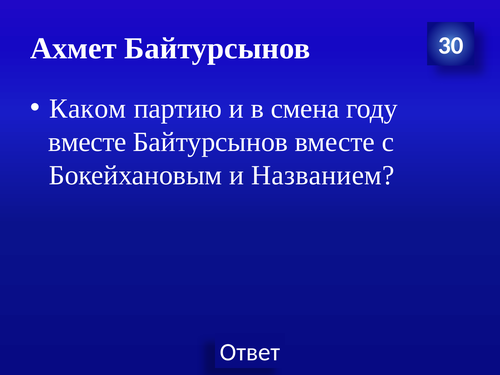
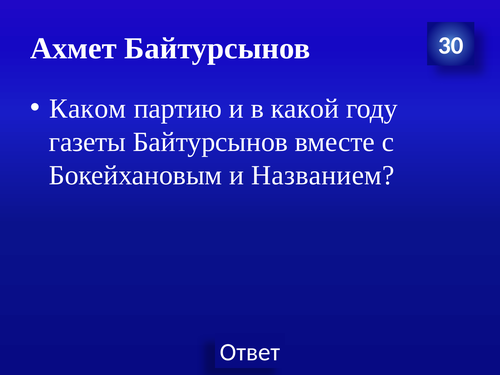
смена: смена -> какой (305, 109)
вместе: вместе -> газеты (87, 142)
